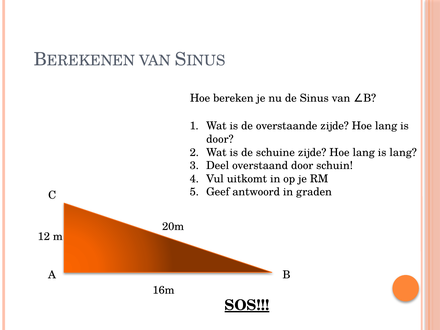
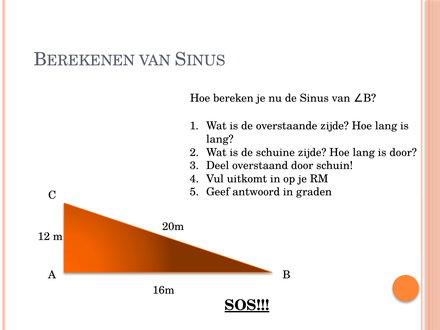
door: door -> lang (220, 139)
is lang: lang -> door (403, 152)
